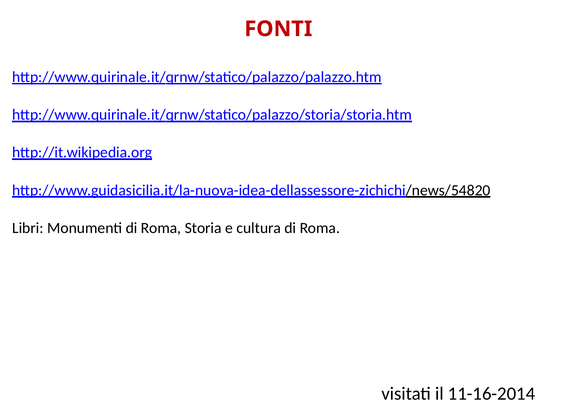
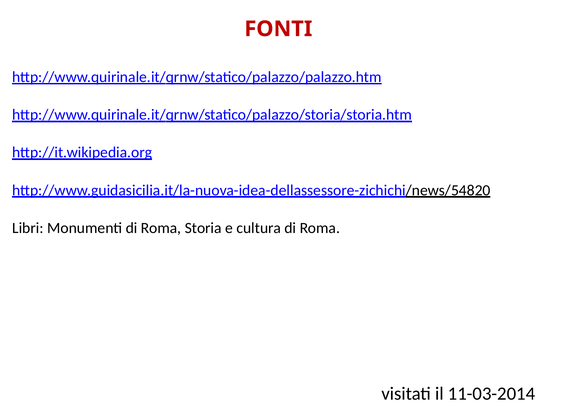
11-16-2014: 11-16-2014 -> 11-03-2014 (492, 394)
